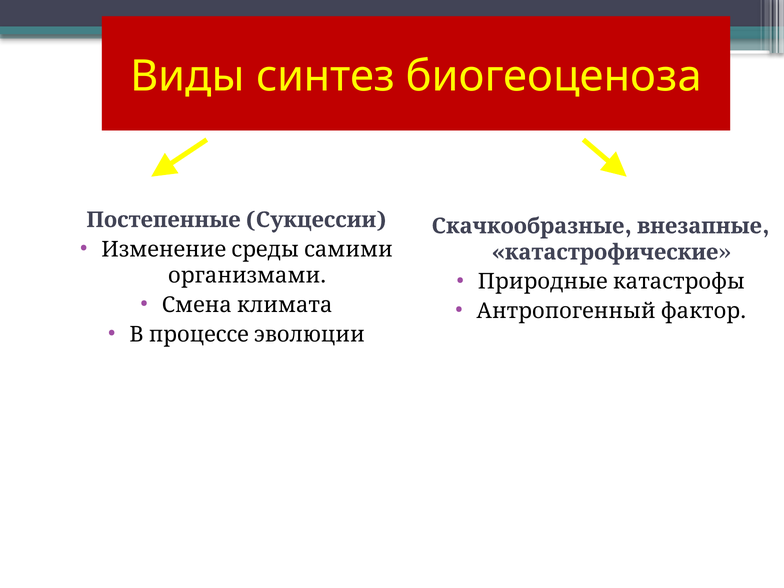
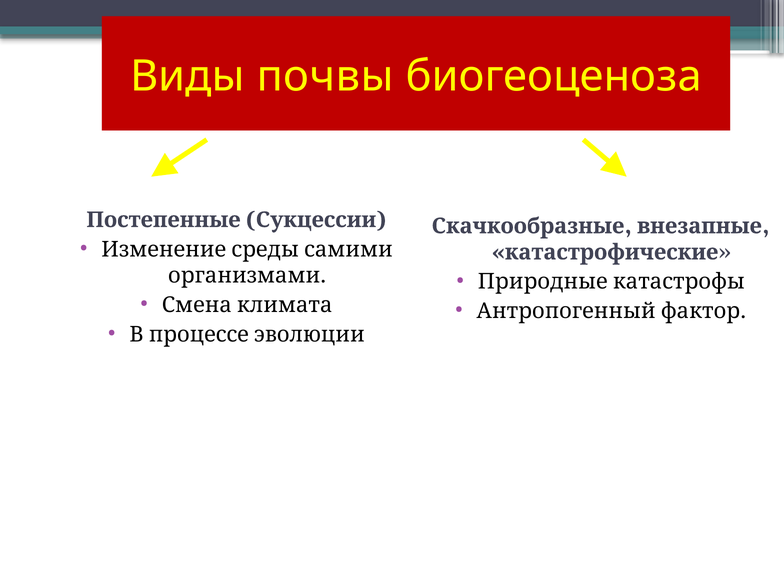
синтез: синтез -> почвы (325, 76)
